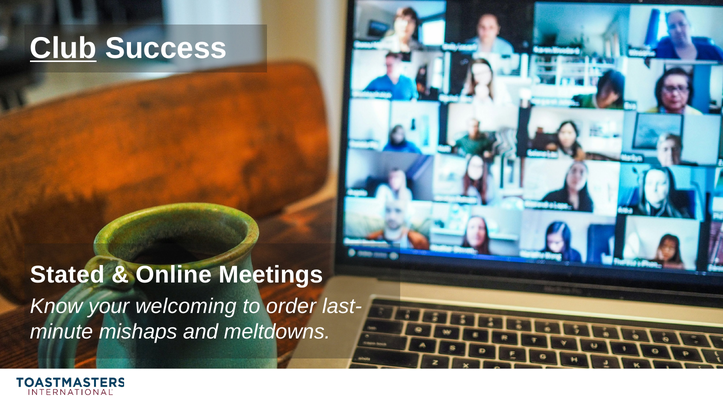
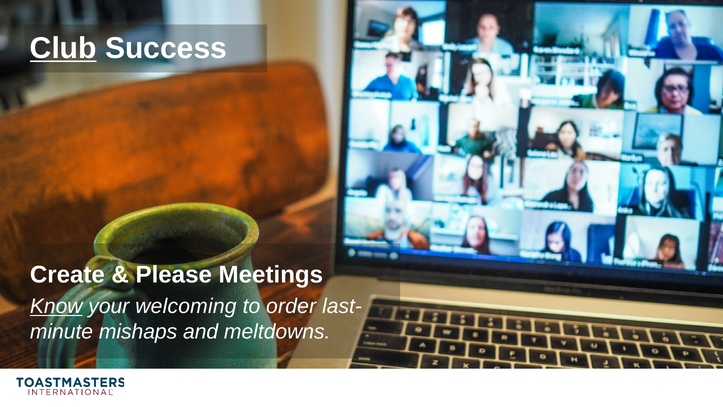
Stated: Stated -> Create (67, 275)
Online: Online -> Please (174, 275)
Know underline: none -> present (56, 306)
